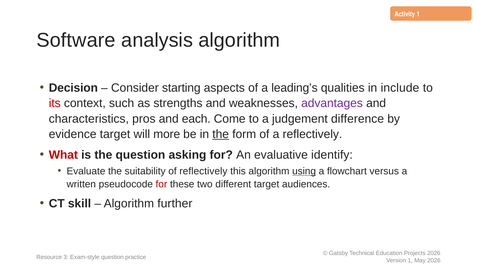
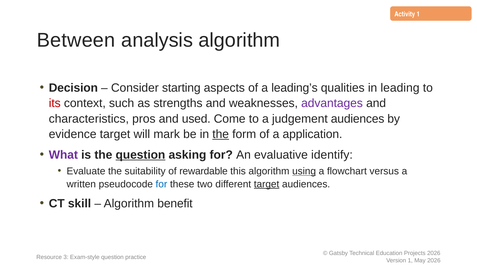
Software: Software -> Between (76, 40)
include: include -> leading (400, 88)
each: each -> used (196, 119)
judgement difference: difference -> audiences (358, 119)
more: more -> mark (167, 134)
a reflectively: reflectively -> application (312, 134)
What colour: red -> purple (63, 154)
question underline: none -> present (140, 154)
of reflectively: reflectively -> rewardable (204, 171)
for colour: red -> blue (161, 184)
target underline: none -> present (267, 184)
further: further -> benefit (175, 203)
